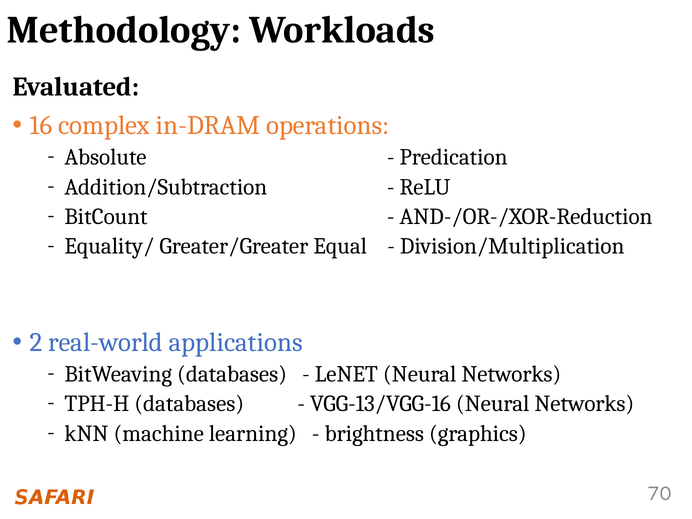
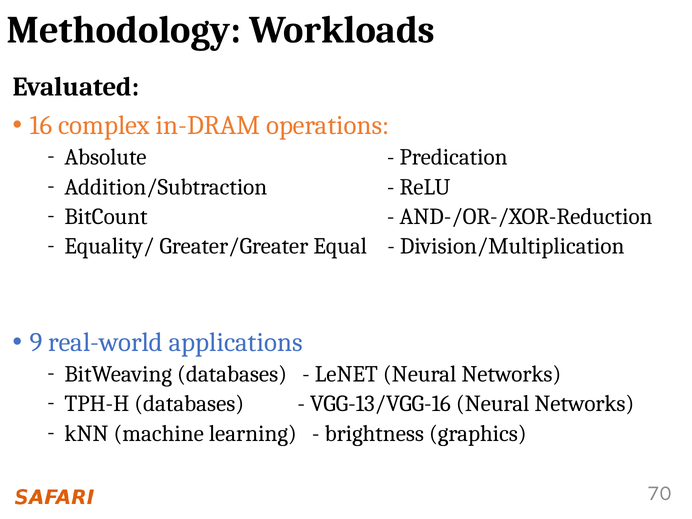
2: 2 -> 9 (36, 342)
